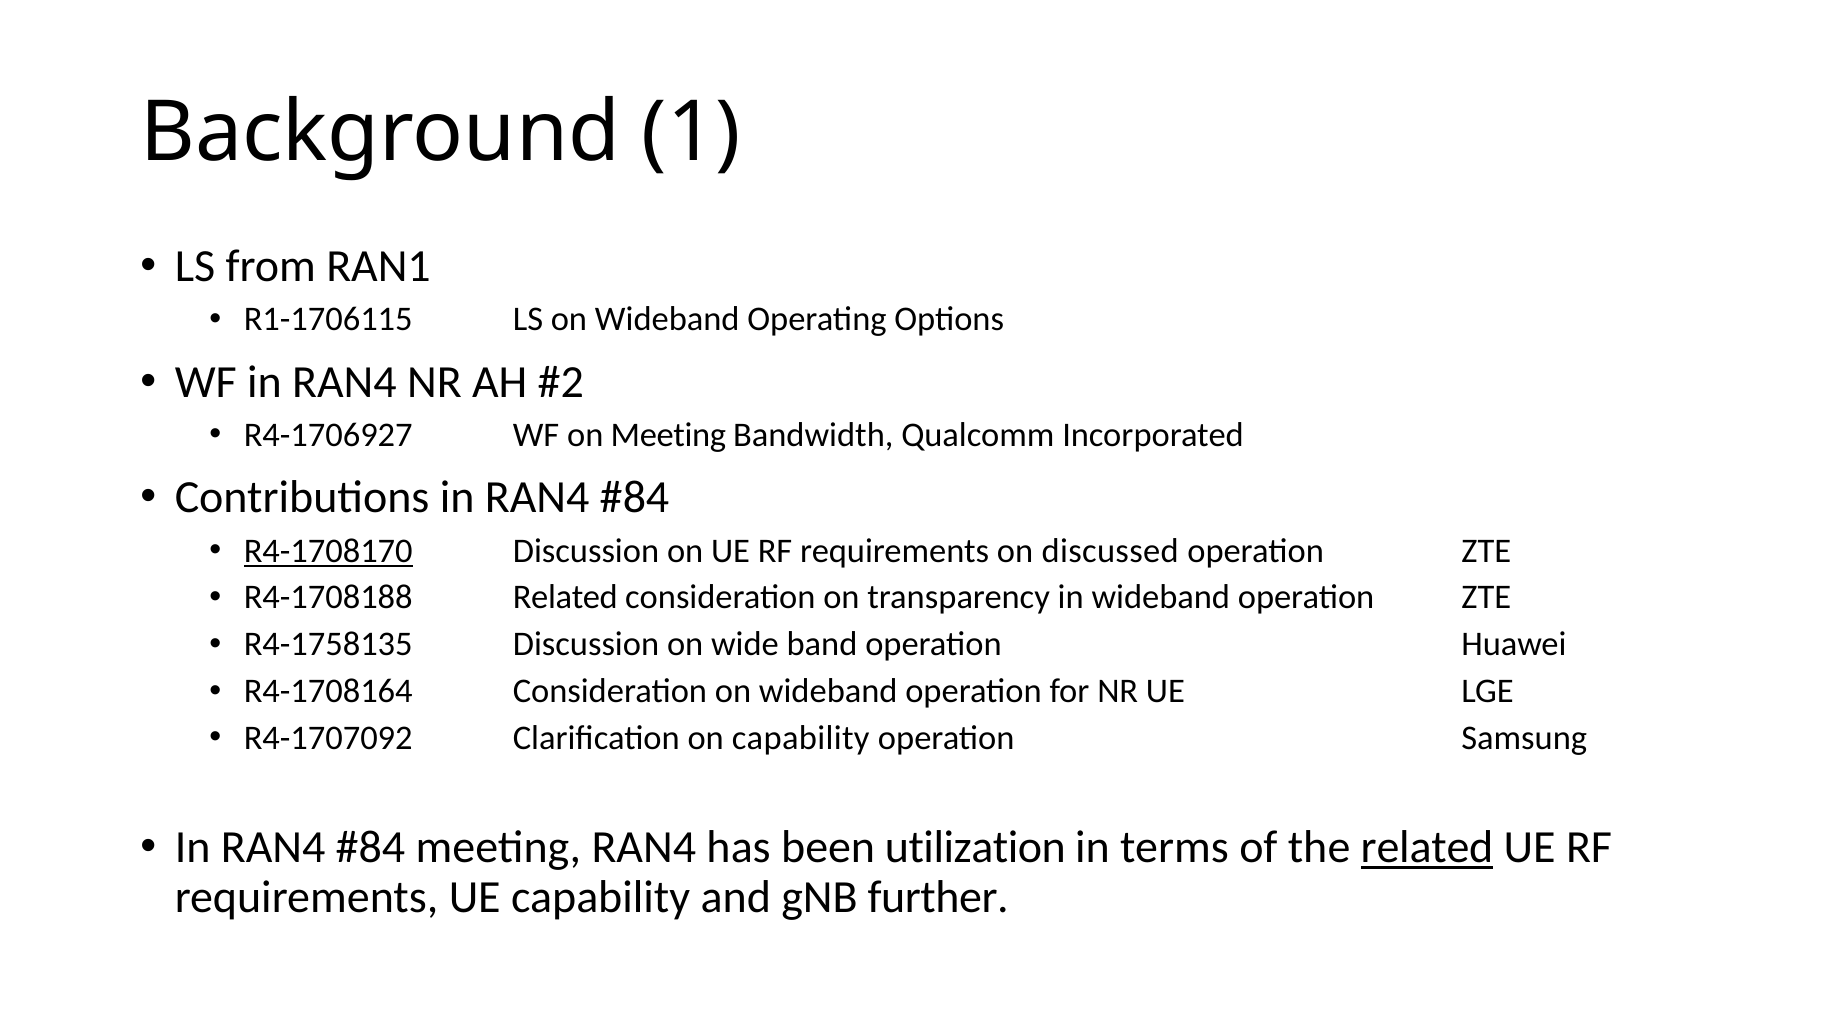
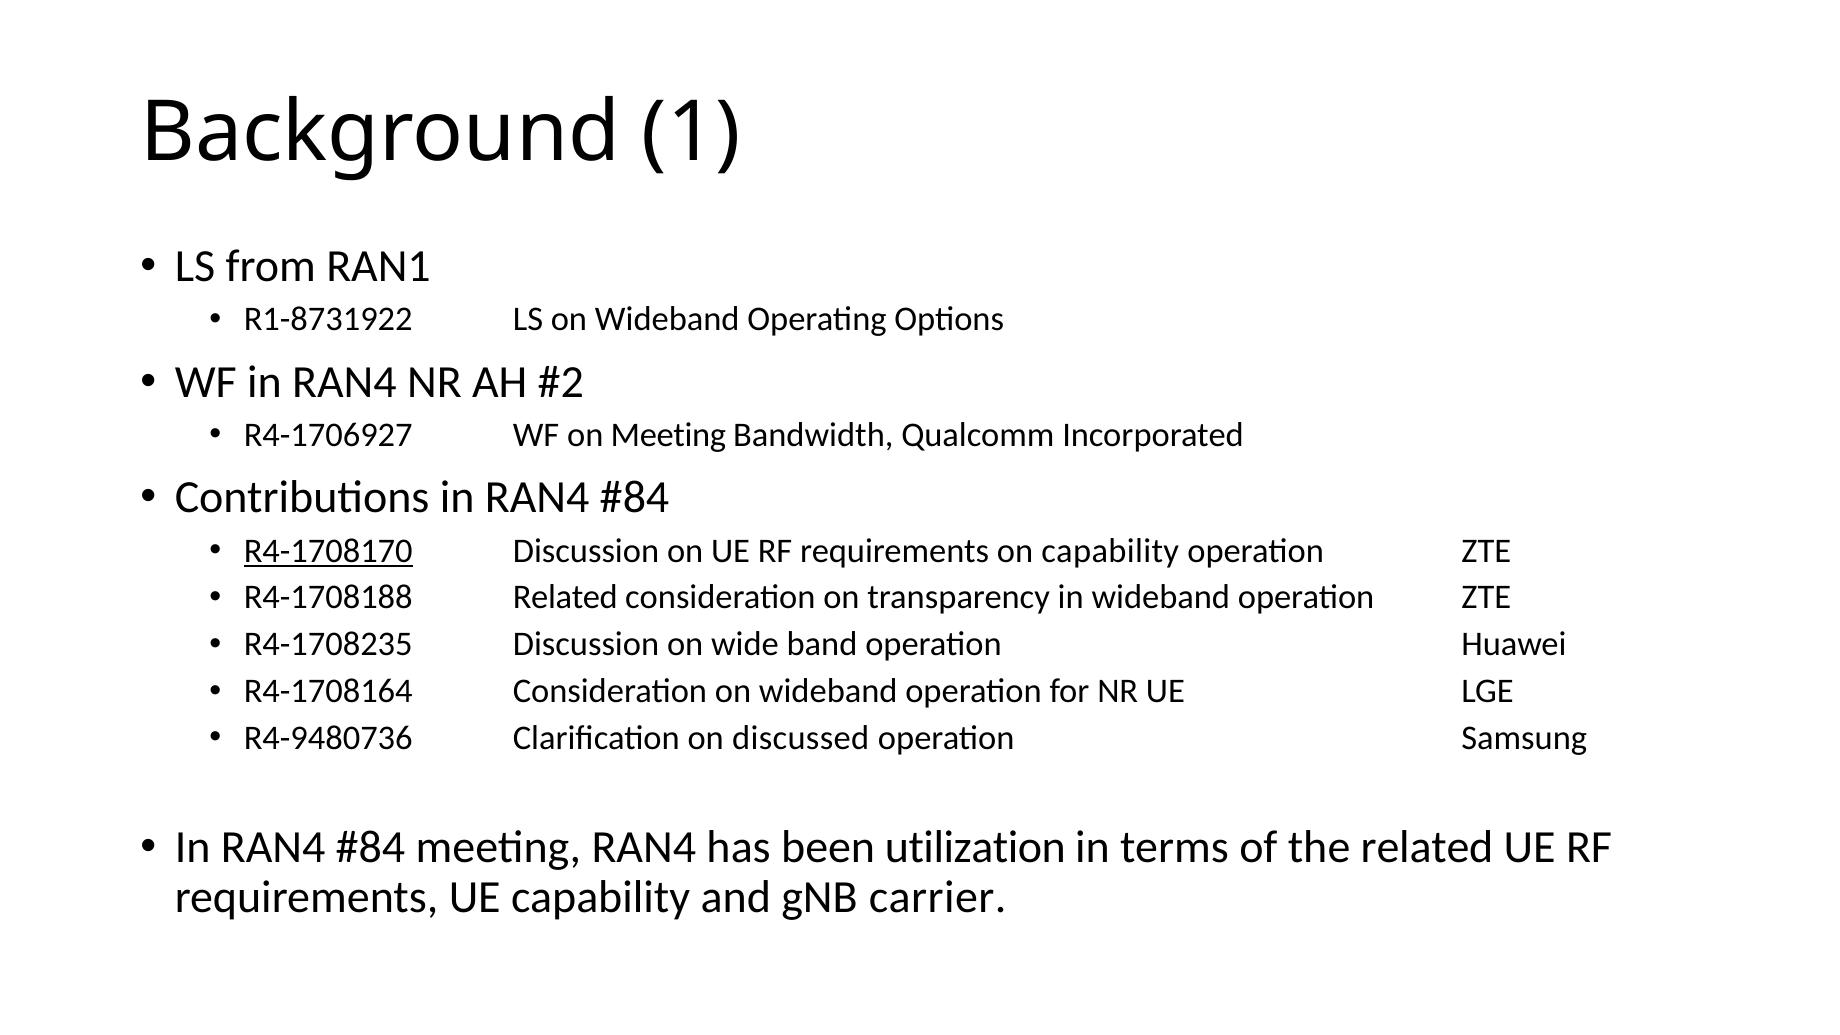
R1-1706115: R1-1706115 -> R1-8731922 (328, 319)
on discussed: discussed -> capability (1110, 551)
R4-1758135: R4-1758135 -> R4-1708235 (328, 644)
R4-1707092: R4-1707092 -> R4-9480736 (328, 738)
on capability: capability -> discussed (801, 738)
related underline: present -> none (1427, 847)
further: further -> carrier (938, 897)
